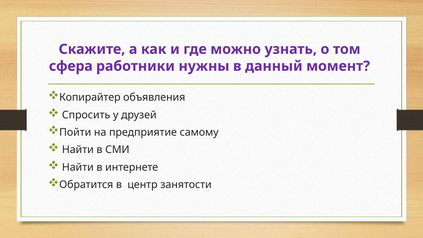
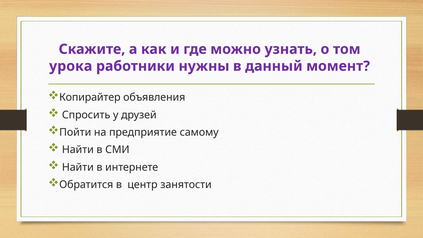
сфера: сфера -> урока (71, 66)
